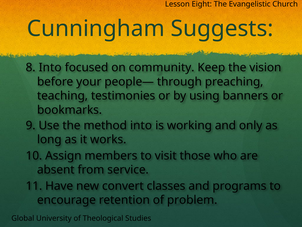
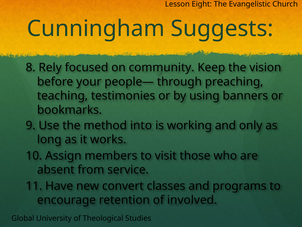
8 Into: Into -> Rely (50, 67)
problem: problem -> involved (192, 200)
